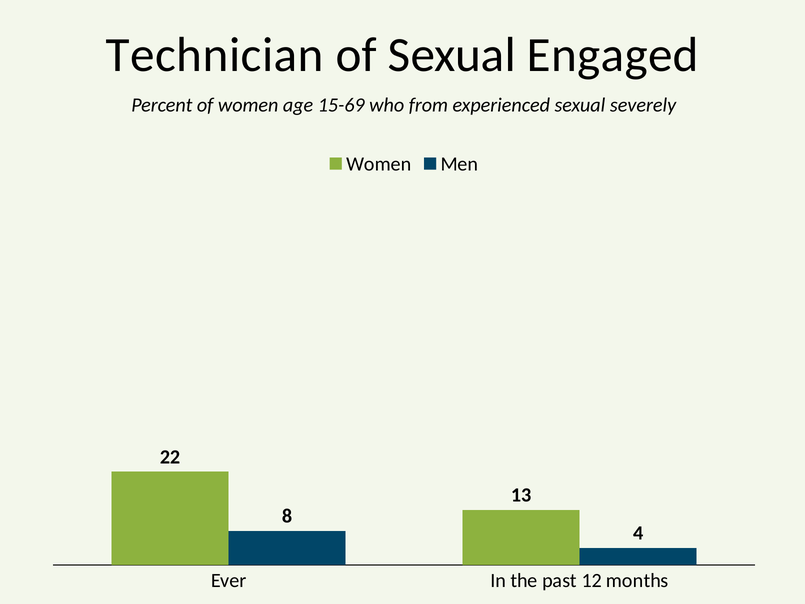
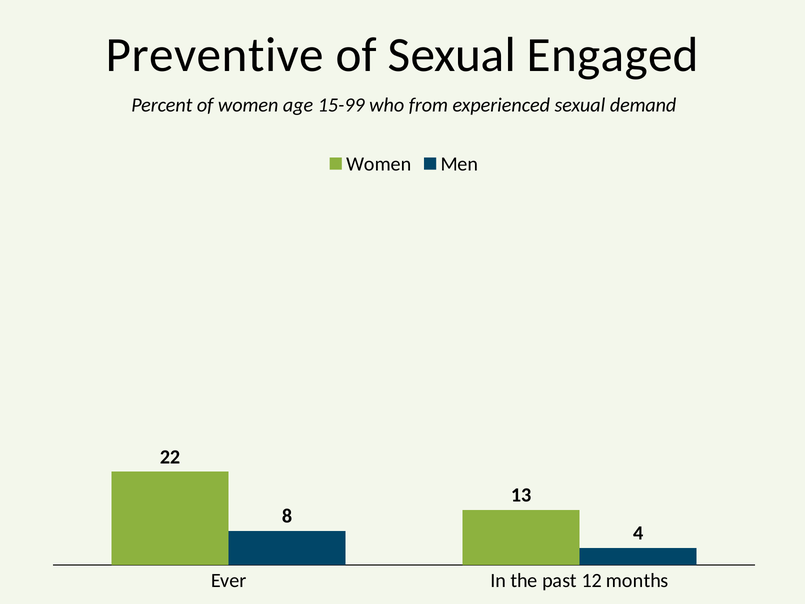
Technician: Technician -> Preventive (215, 55)
15-69: 15-69 -> 15-99 (341, 105)
severely: severely -> demand (643, 105)
